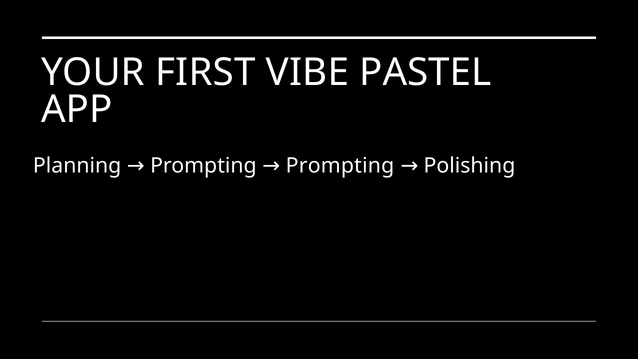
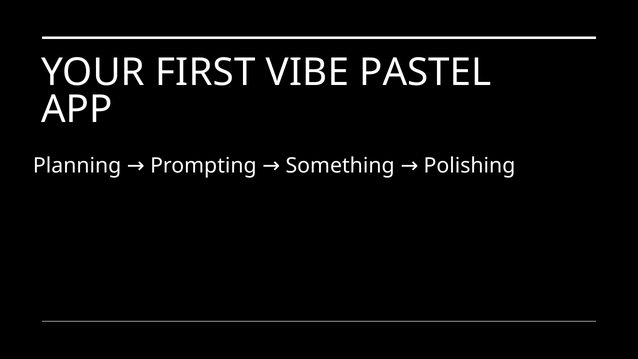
Prompting Prompting: Prompting -> Something (340, 166)
